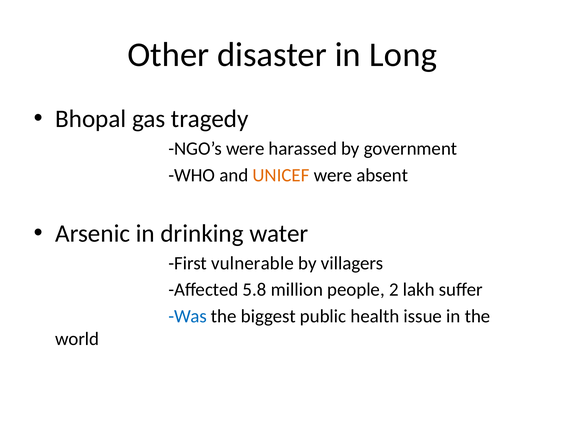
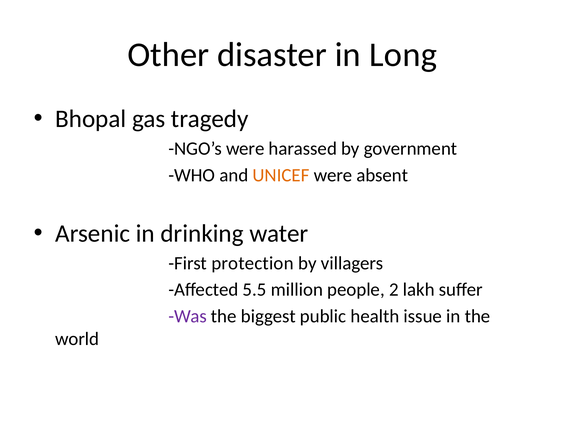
vulnerable: vulnerable -> protection (252, 263)
5.8: 5.8 -> 5.5 (255, 289)
Was colour: blue -> purple (188, 316)
